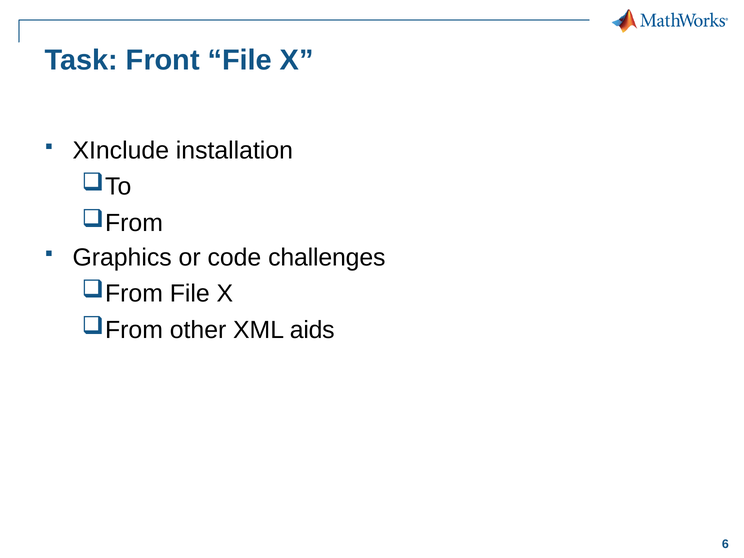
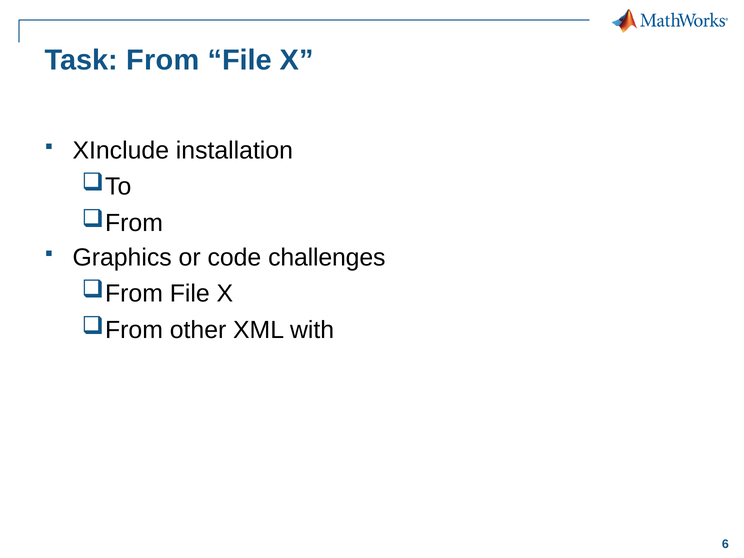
Front: Front -> From (163, 60)
aids: aids -> with (312, 330)
